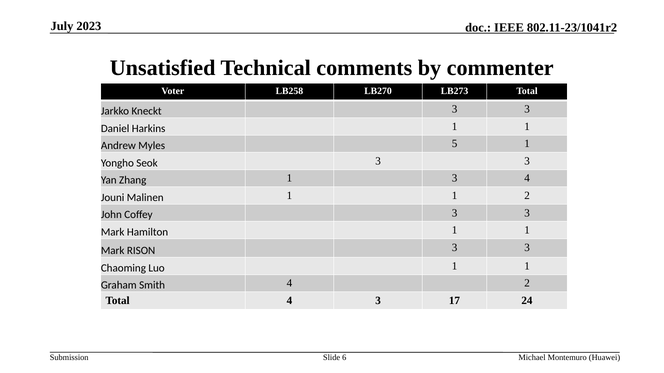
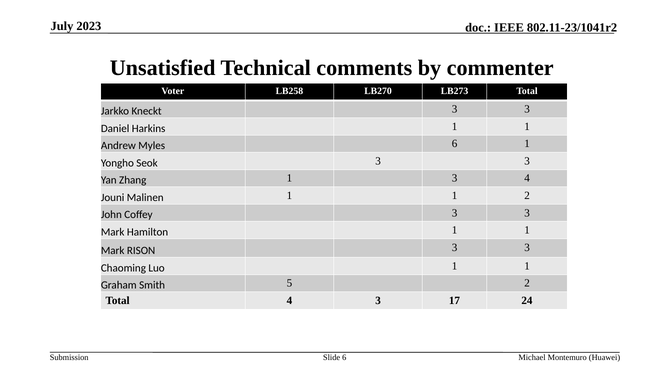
Myles 5: 5 -> 6 (455, 144)
Smith 4: 4 -> 5 (289, 284)
